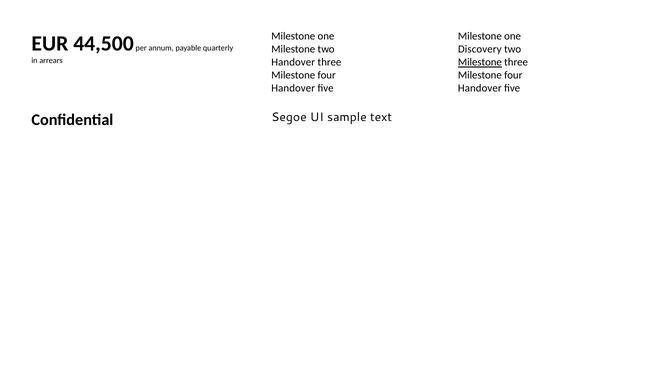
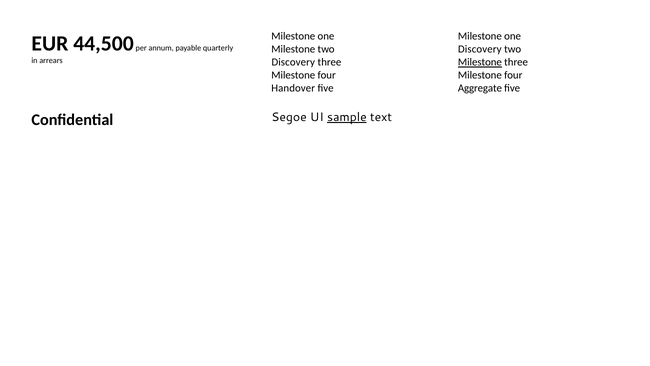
Handover: Handover -> Discovery (293, 62)
Handover: Handover -> Aggregate (480, 88)
sample underline: none -> present (347, 117)
